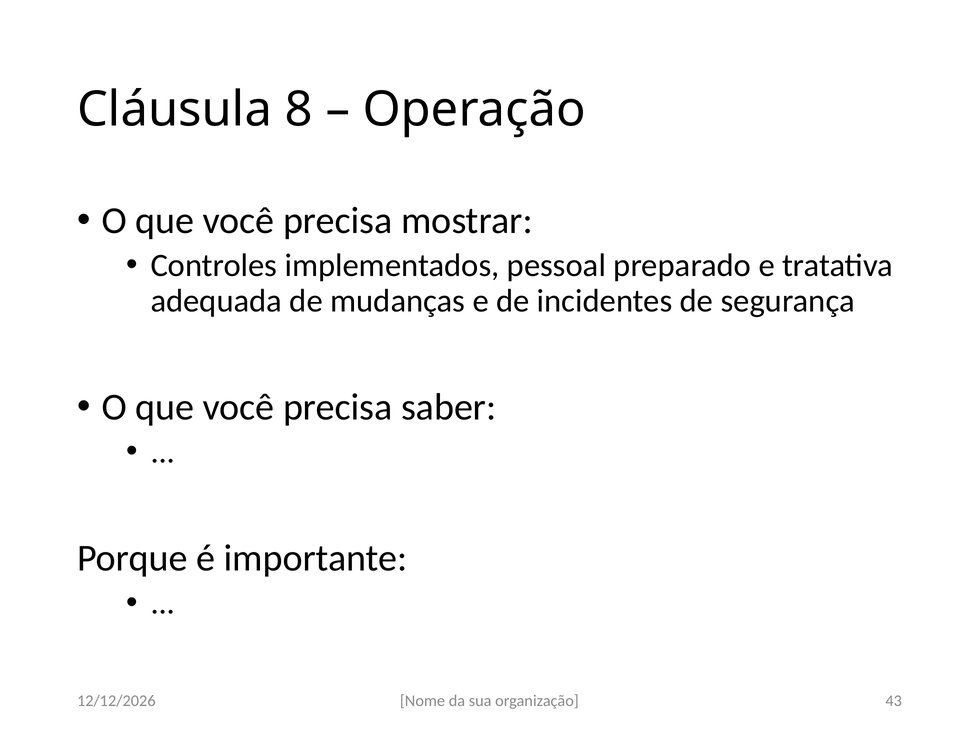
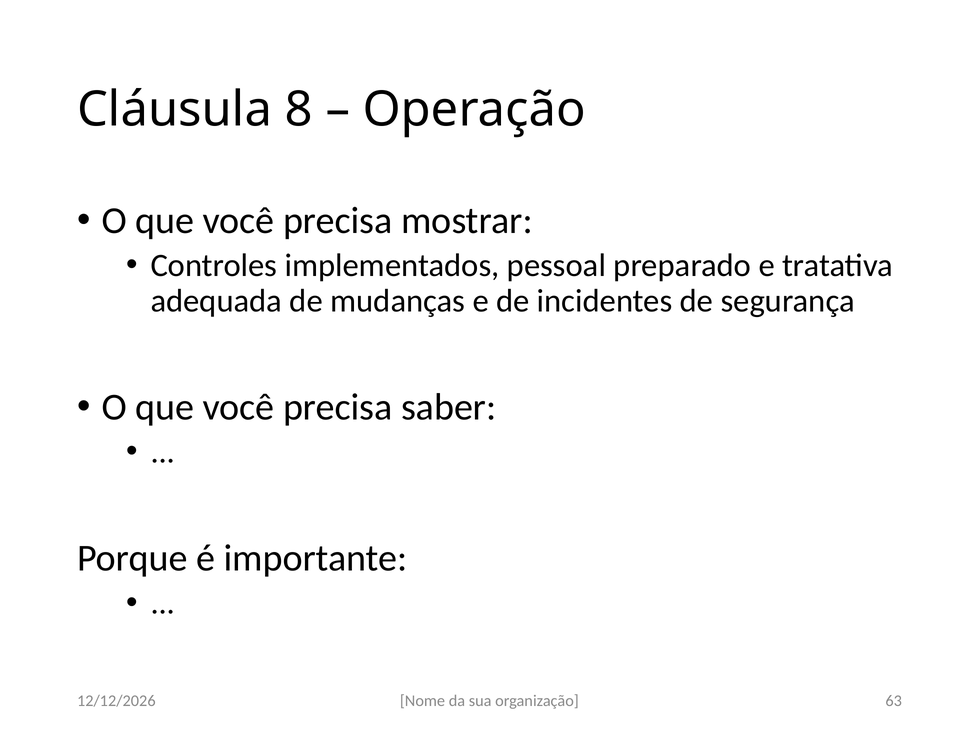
43: 43 -> 63 (894, 701)
